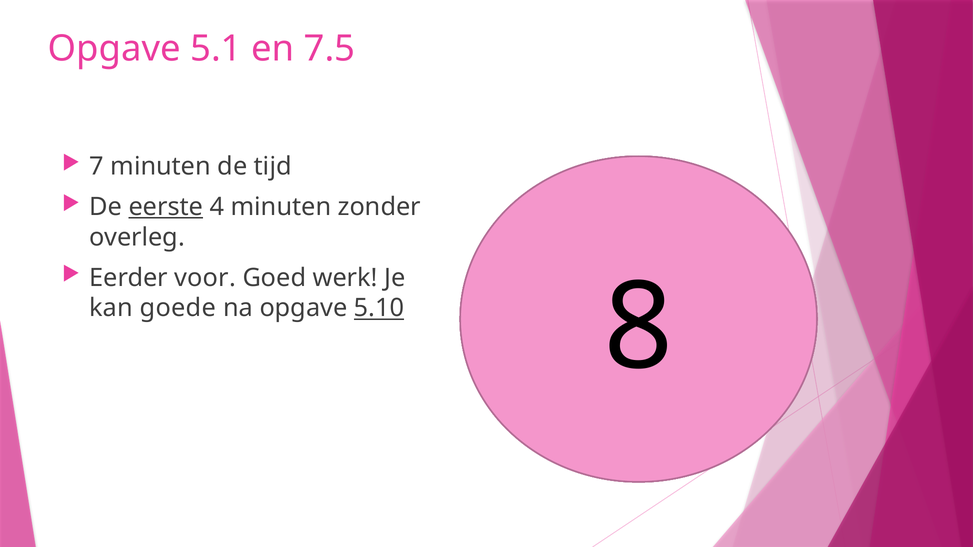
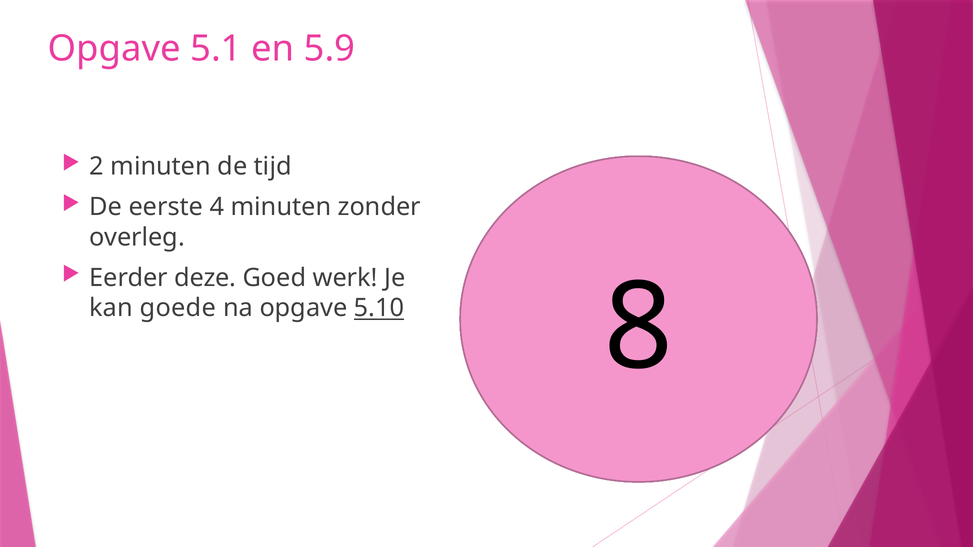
7.5: 7.5 -> 5.9 (330, 49)
7: 7 -> 2 (97, 167)
eerste underline: present -> none (166, 207)
voor: voor -> deze (205, 278)
